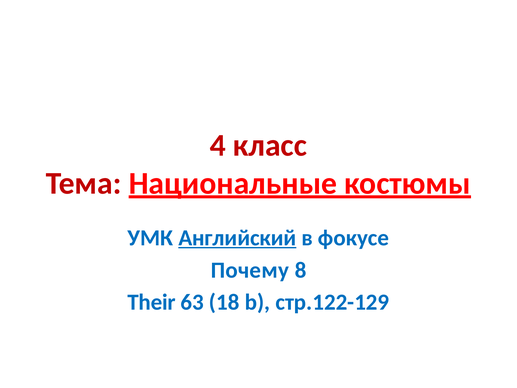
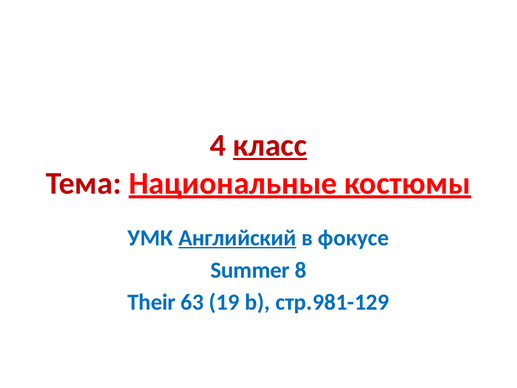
класс underline: none -> present (270, 145)
Почему: Почему -> Summer (250, 270)
18: 18 -> 19 (224, 302)
стр.122-129: стр.122-129 -> стр.981-129 (332, 302)
